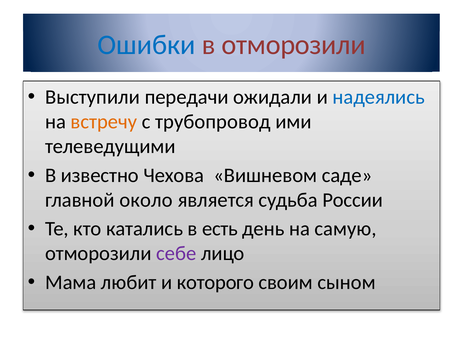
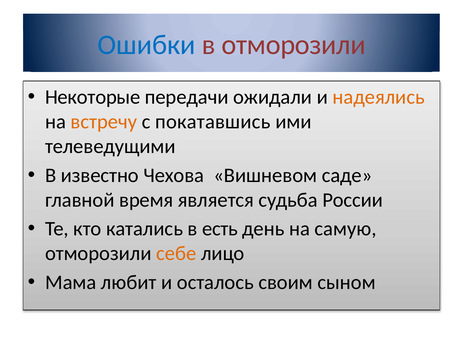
Выступили: Выступили -> Некоторые (93, 97)
надеялись colour: blue -> orange (379, 97)
трубопровод: трубопровод -> покатавшись (213, 122)
около: около -> время (146, 200)
себе colour: purple -> orange (176, 254)
которого: которого -> осталось (215, 283)
